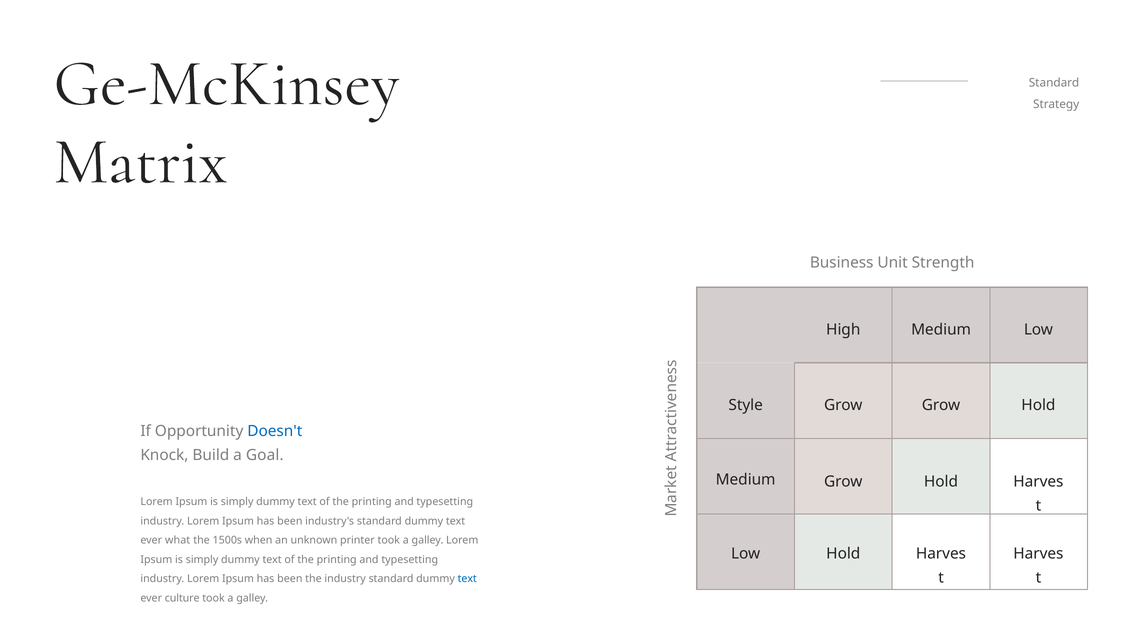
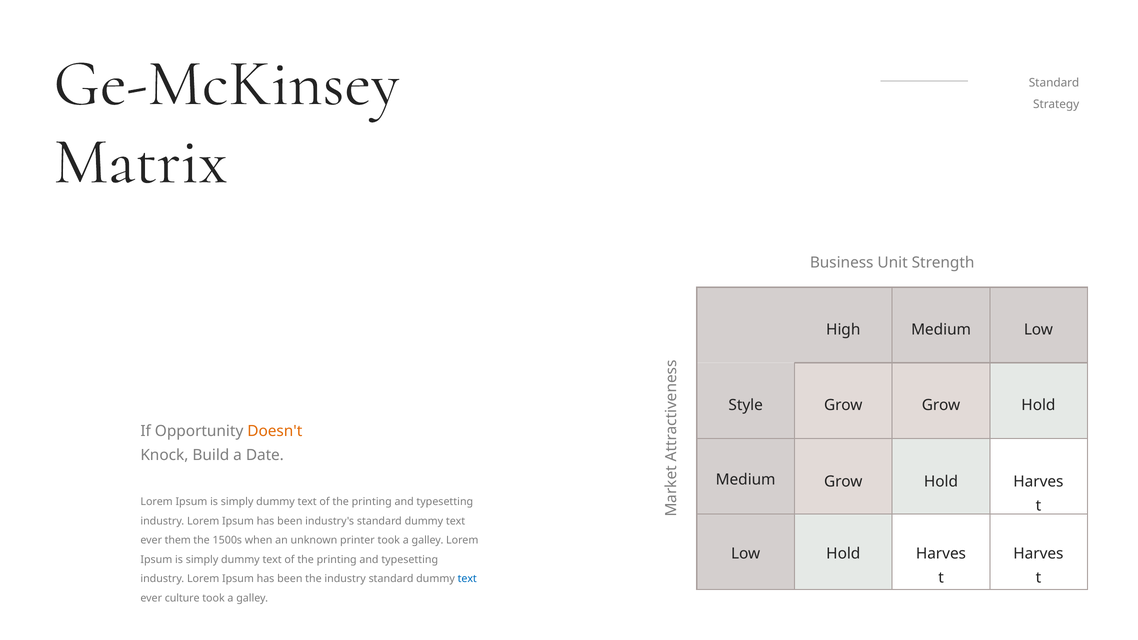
Doesn't colour: blue -> orange (275, 431)
Goal: Goal -> Date (265, 455)
what: what -> them (178, 540)
